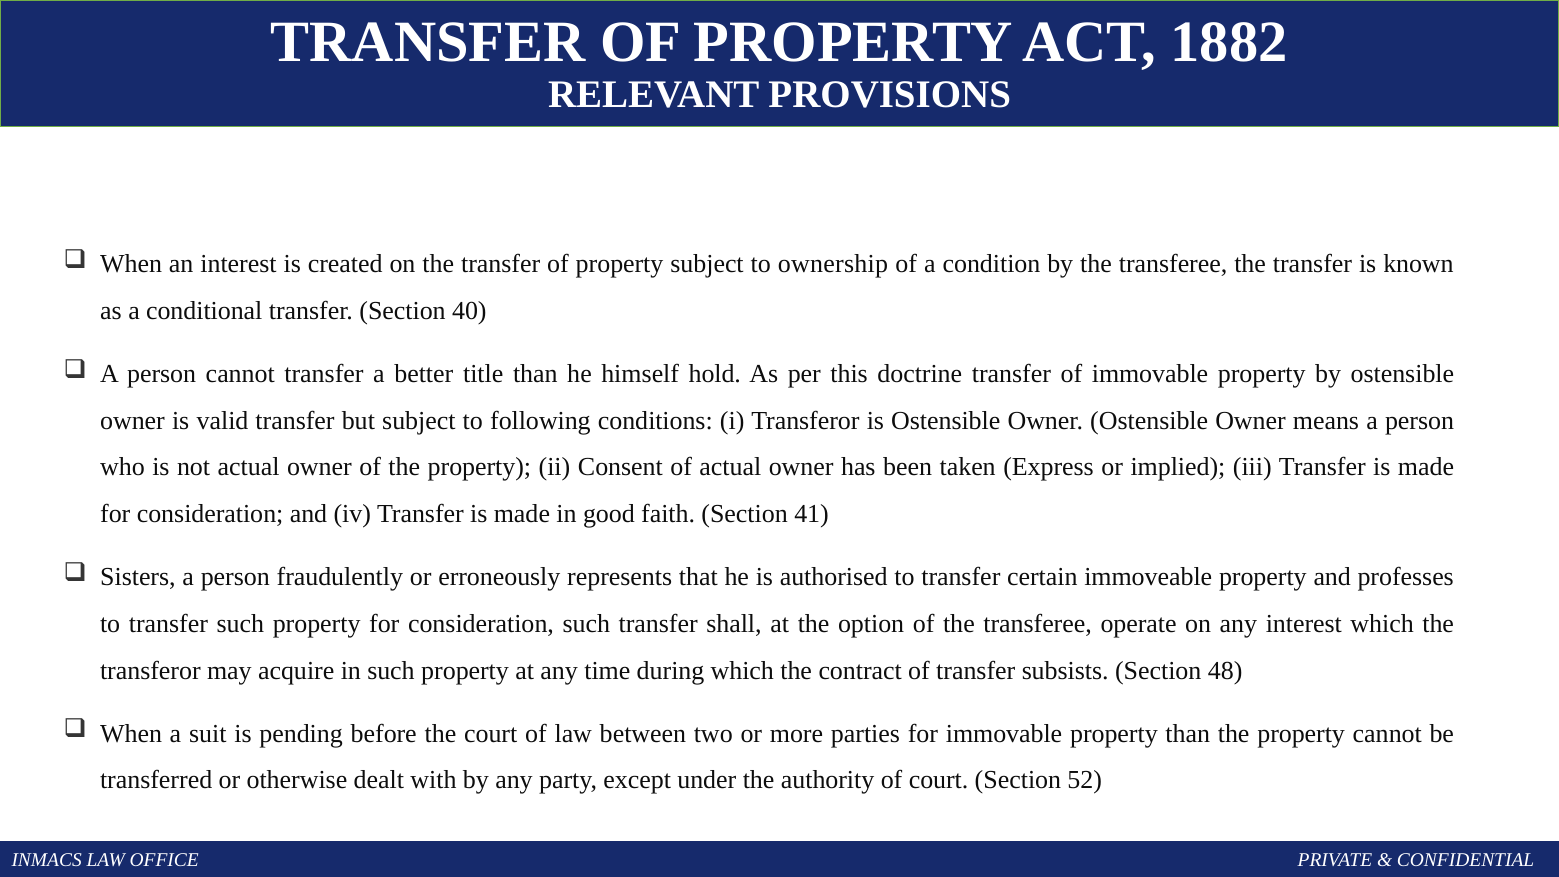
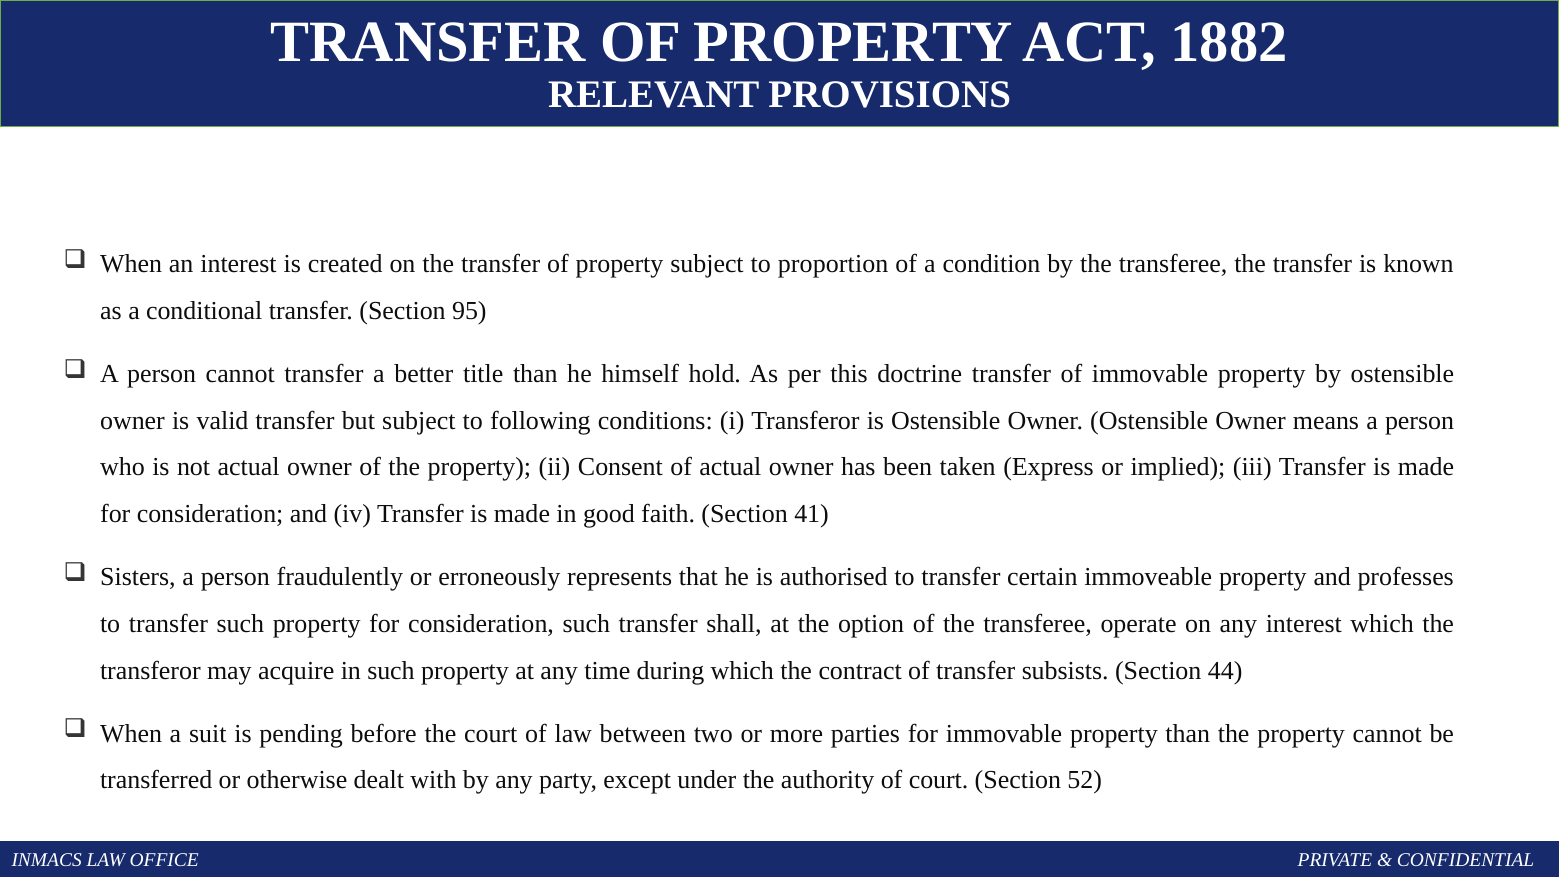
ownership: ownership -> proportion (833, 264)
40: 40 -> 95 (469, 311)
48: 48 -> 44 (1225, 671)
